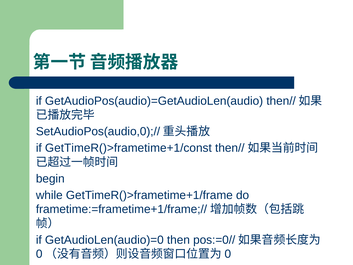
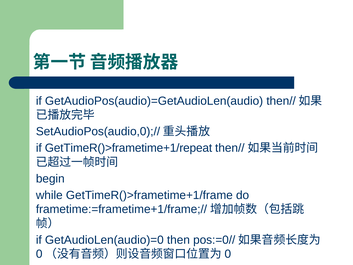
GetTimeR()>frametime+1/const: GetTimeR()>frametime+1/const -> GetTimeR()>frametime+1/repeat (128, 148)
